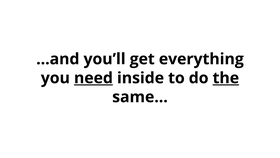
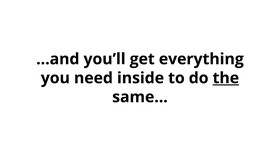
need underline: present -> none (93, 78)
